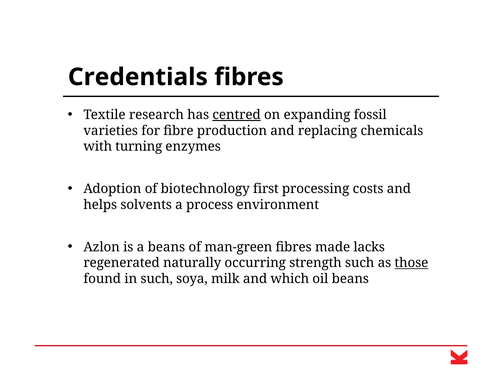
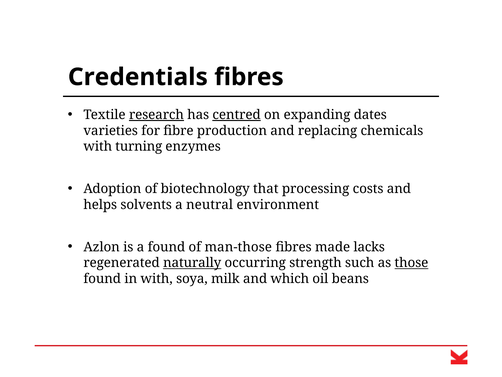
research underline: none -> present (156, 115)
fossil: fossil -> dates (370, 115)
first: first -> that (266, 189)
process: process -> neutral (210, 204)
a beans: beans -> found (166, 247)
man-green: man-green -> man-those (238, 247)
naturally underline: none -> present (192, 263)
in such: such -> with (157, 278)
